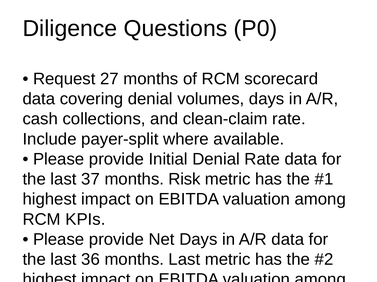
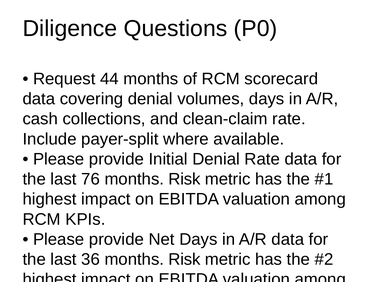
27: 27 -> 44 (109, 79)
37: 37 -> 76 (91, 180)
36 months Last: Last -> Risk (184, 260)
